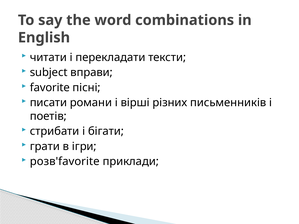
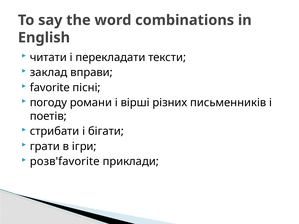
subject: subject -> заклад (49, 73)
писати: писати -> погоду (48, 103)
